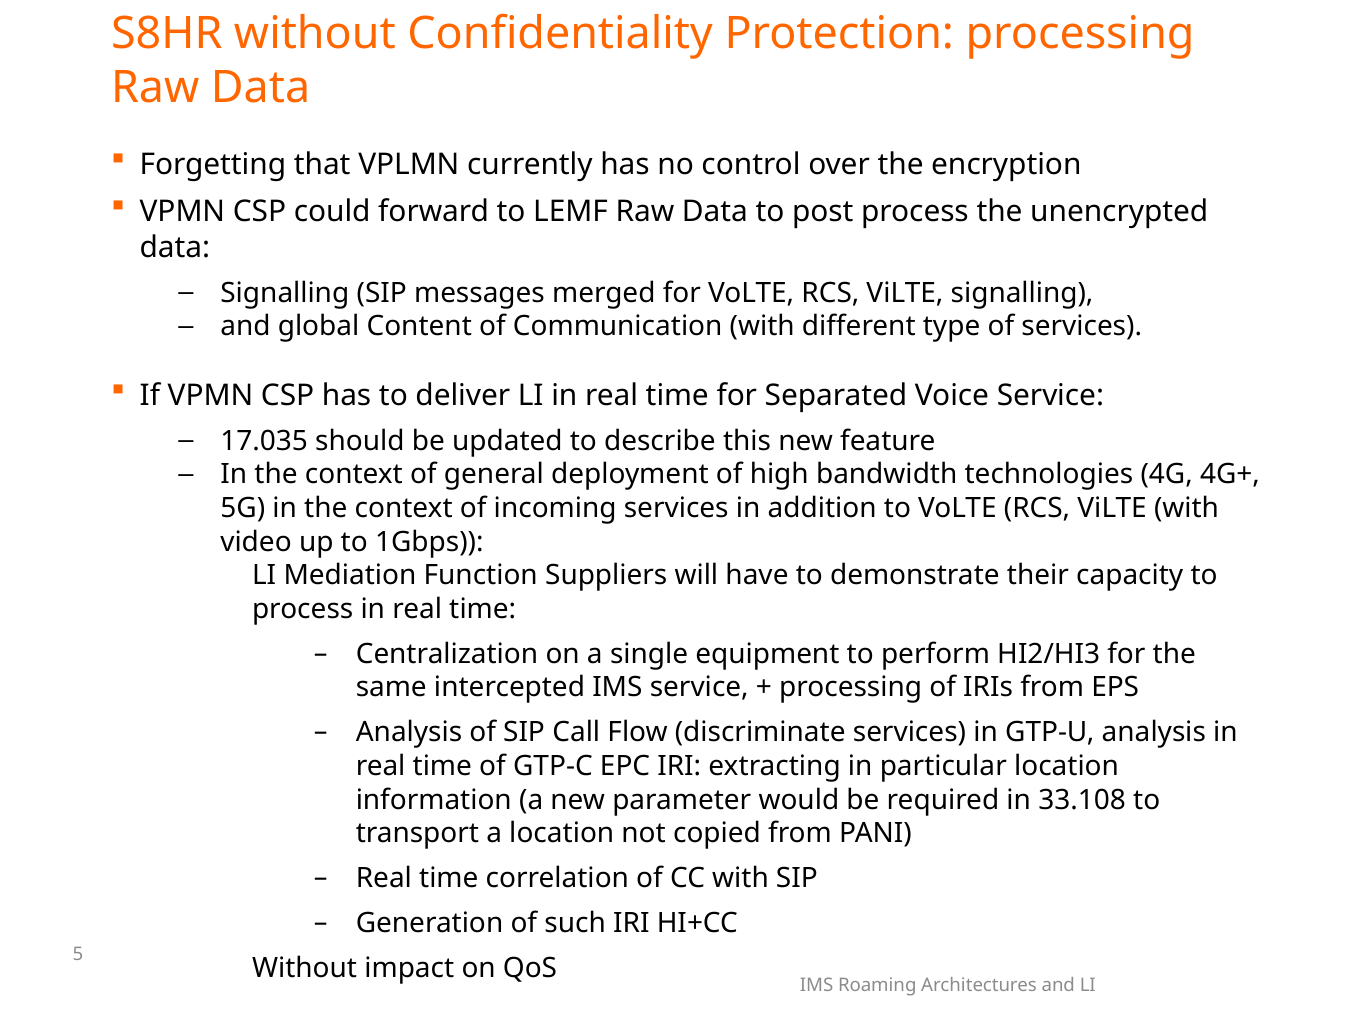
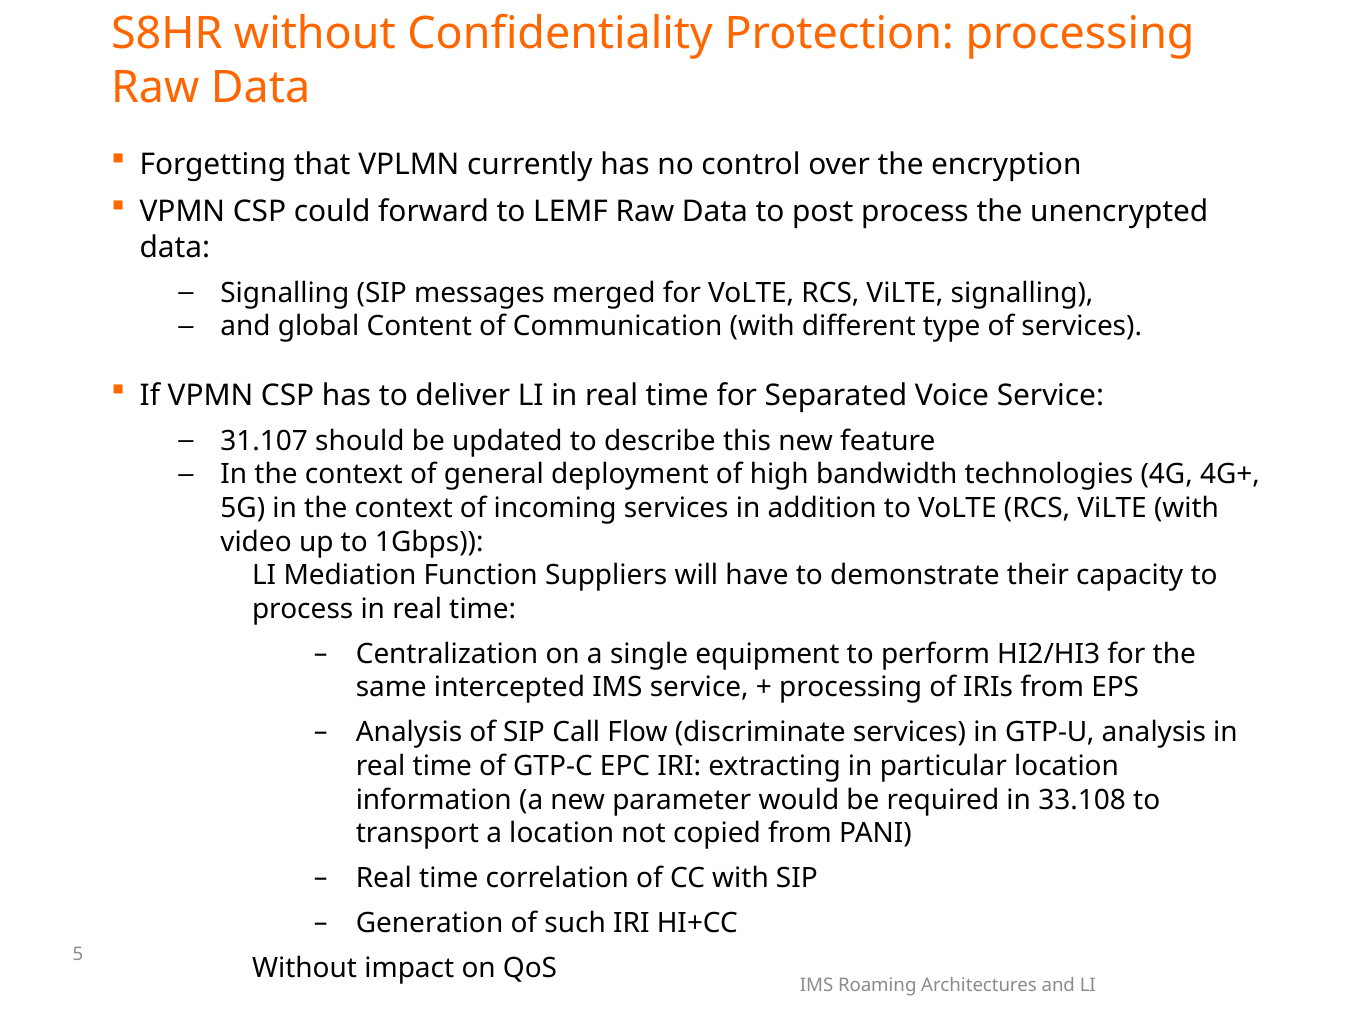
17.035: 17.035 -> 31.107 (264, 441)
